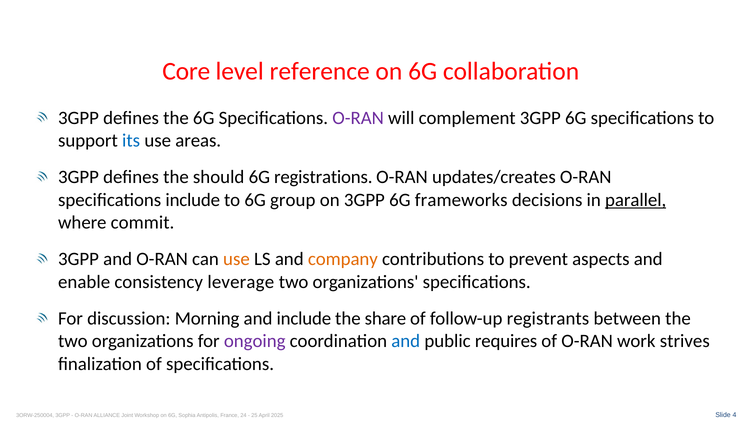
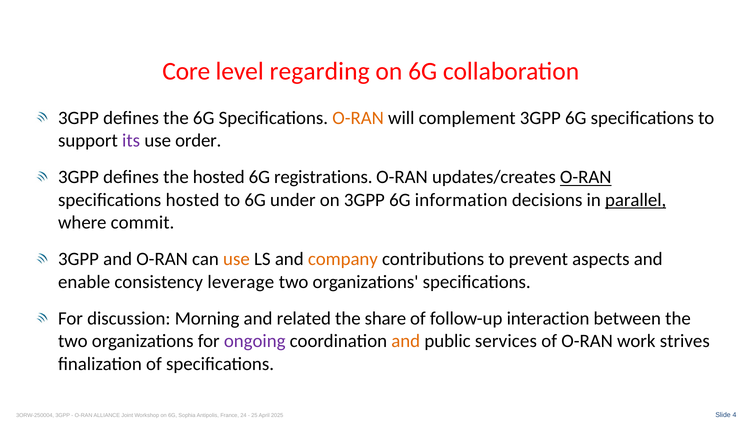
reference: reference -> regarding (320, 72)
O-RAN colour: purple -> orange (358, 118)
its colour: blue -> purple (131, 141)
areas: areas -> order (198, 141)
the should: should -> hosted (219, 177)
O-RAN underline: none -> present (586, 177)
specifications include: include -> hosted (193, 200)
group: group -> under (293, 200)
frameworks: frameworks -> information (461, 200)
and include: include -> related (304, 319)
registrants: registrants -> interaction (548, 319)
and colour: blue -> orange (406, 341)
requires: requires -> services (506, 341)
